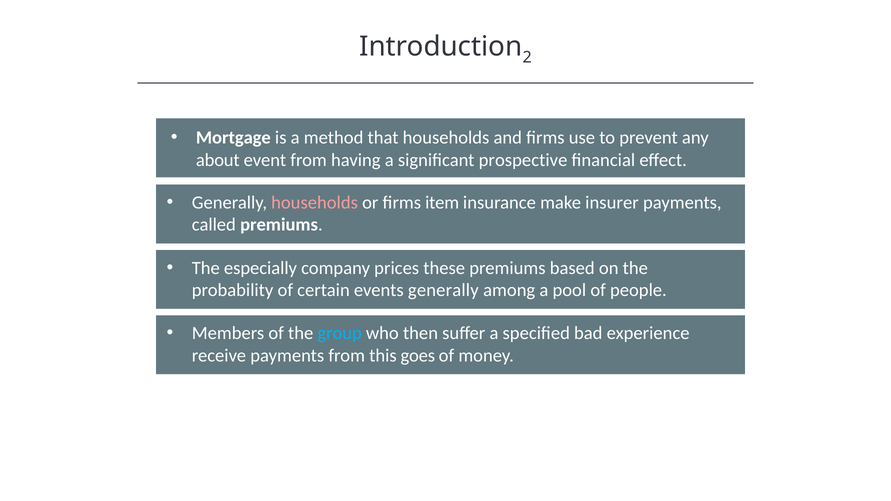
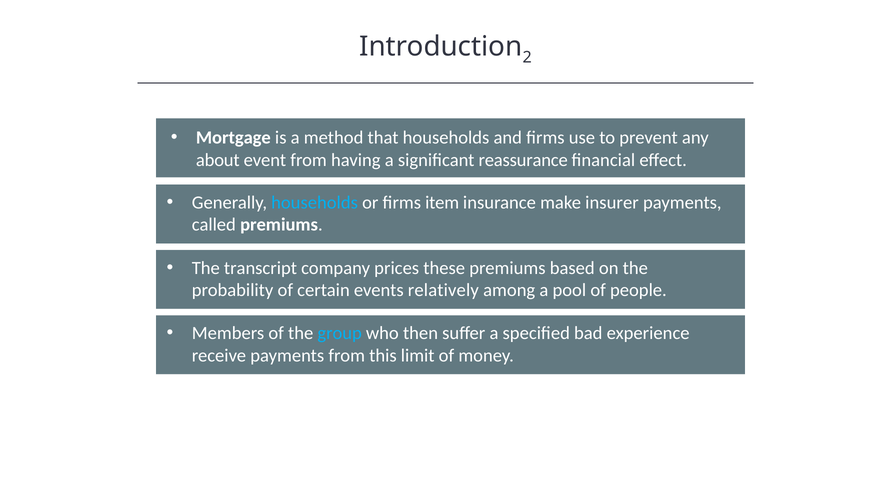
prospective: prospective -> reassurance (523, 160)
households colour: pink -> light blue (315, 203)
especially: especially -> transcript (260, 268)
events generally: generally -> relatively (443, 290)
goes: goes -> limit (418, 356)
